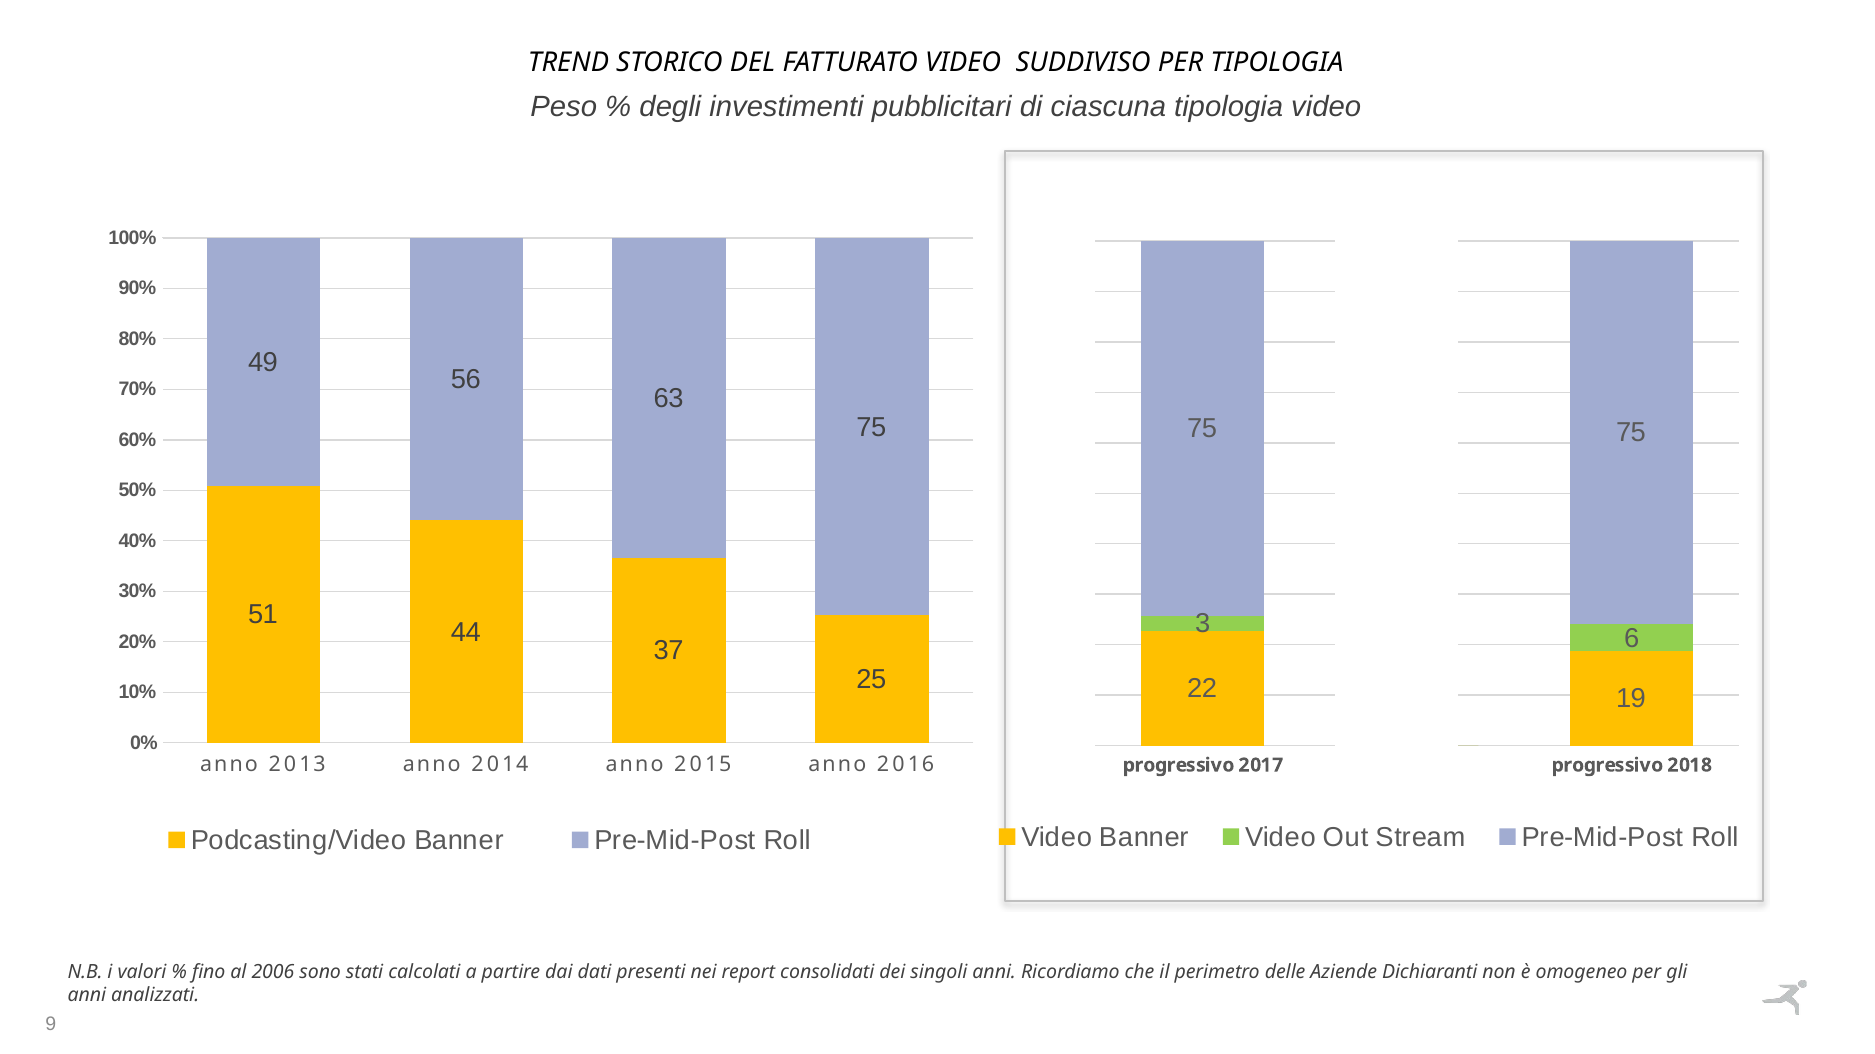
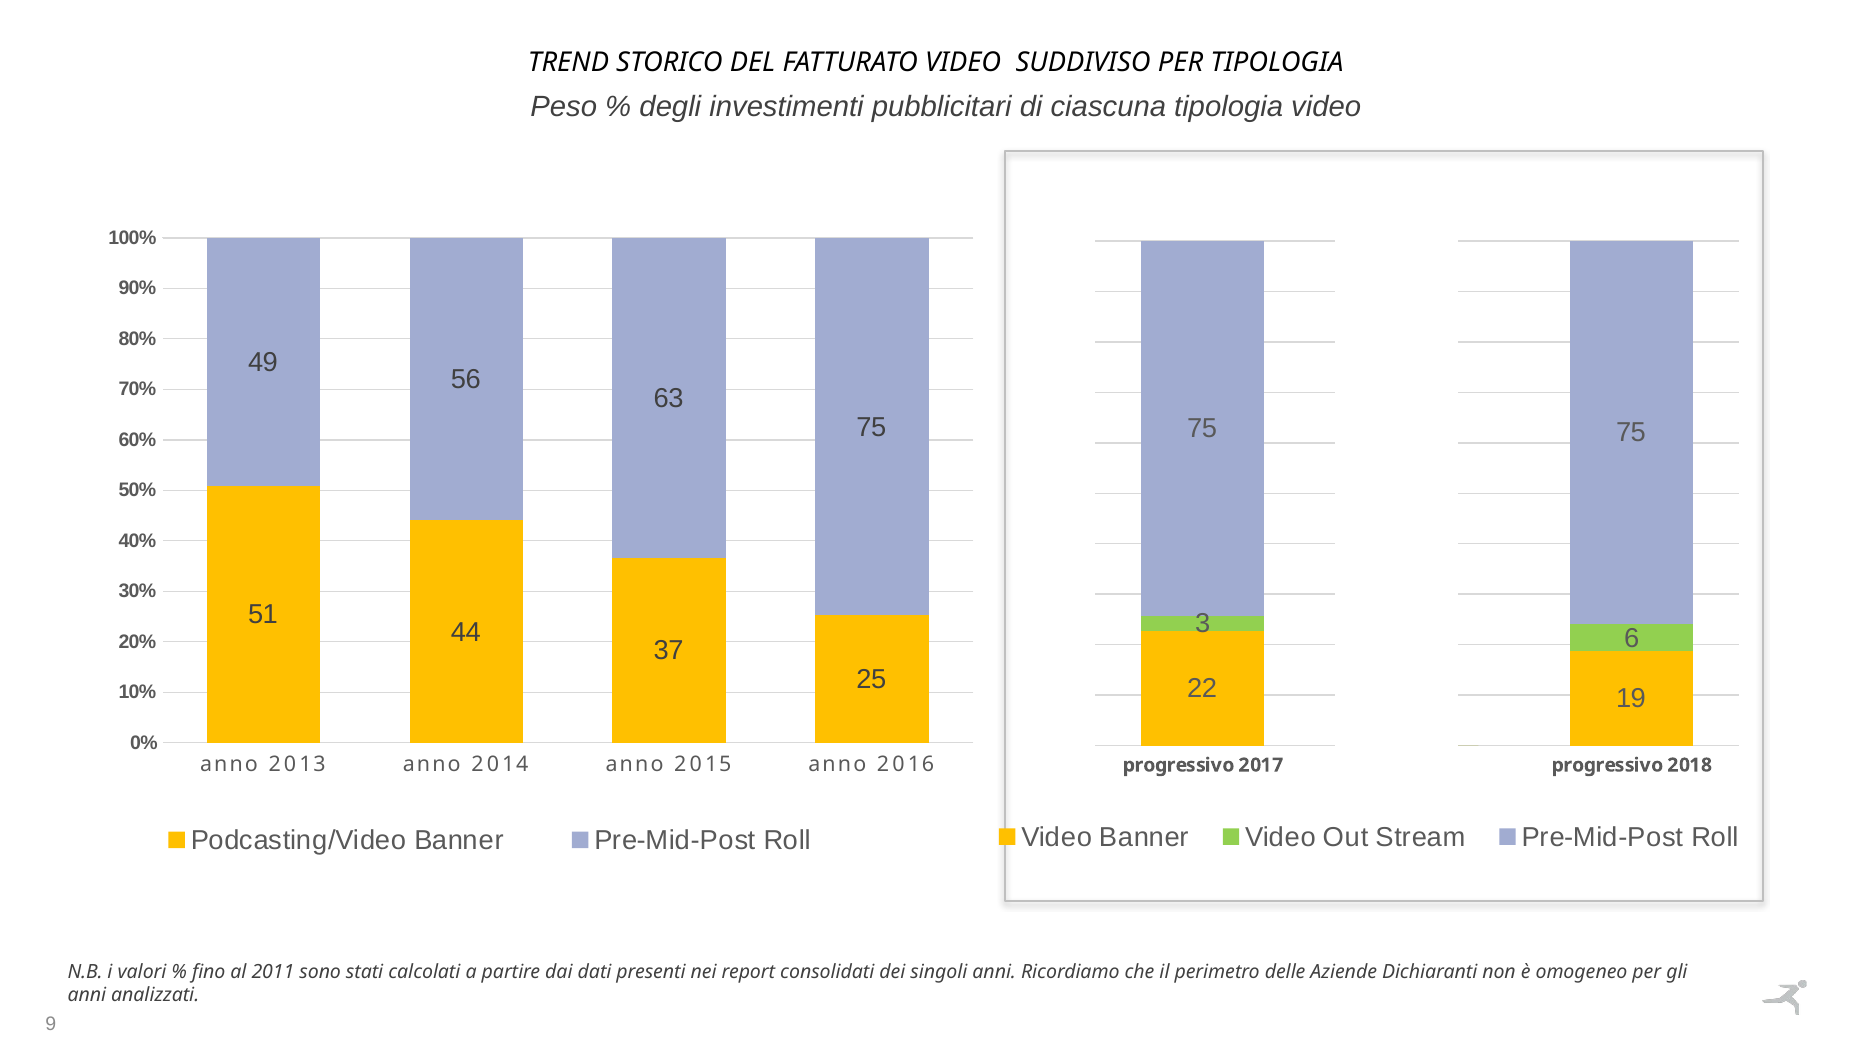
2006: 2006 -> 2011 (273, 972)
